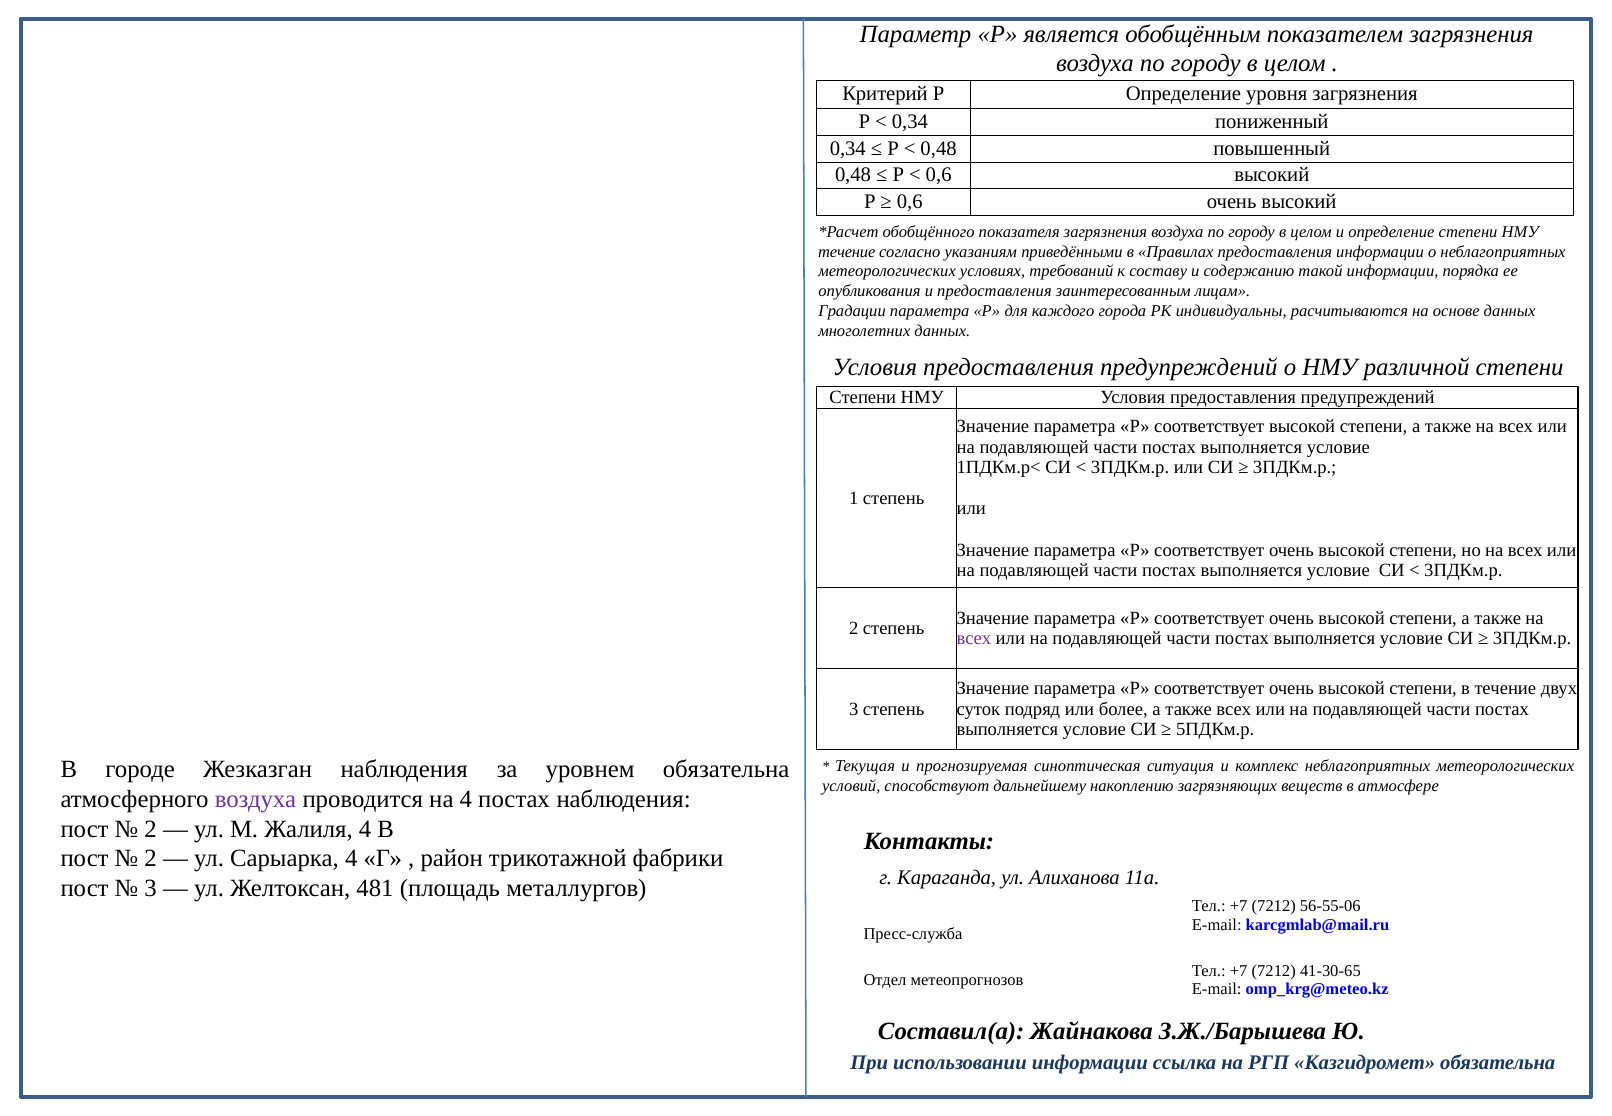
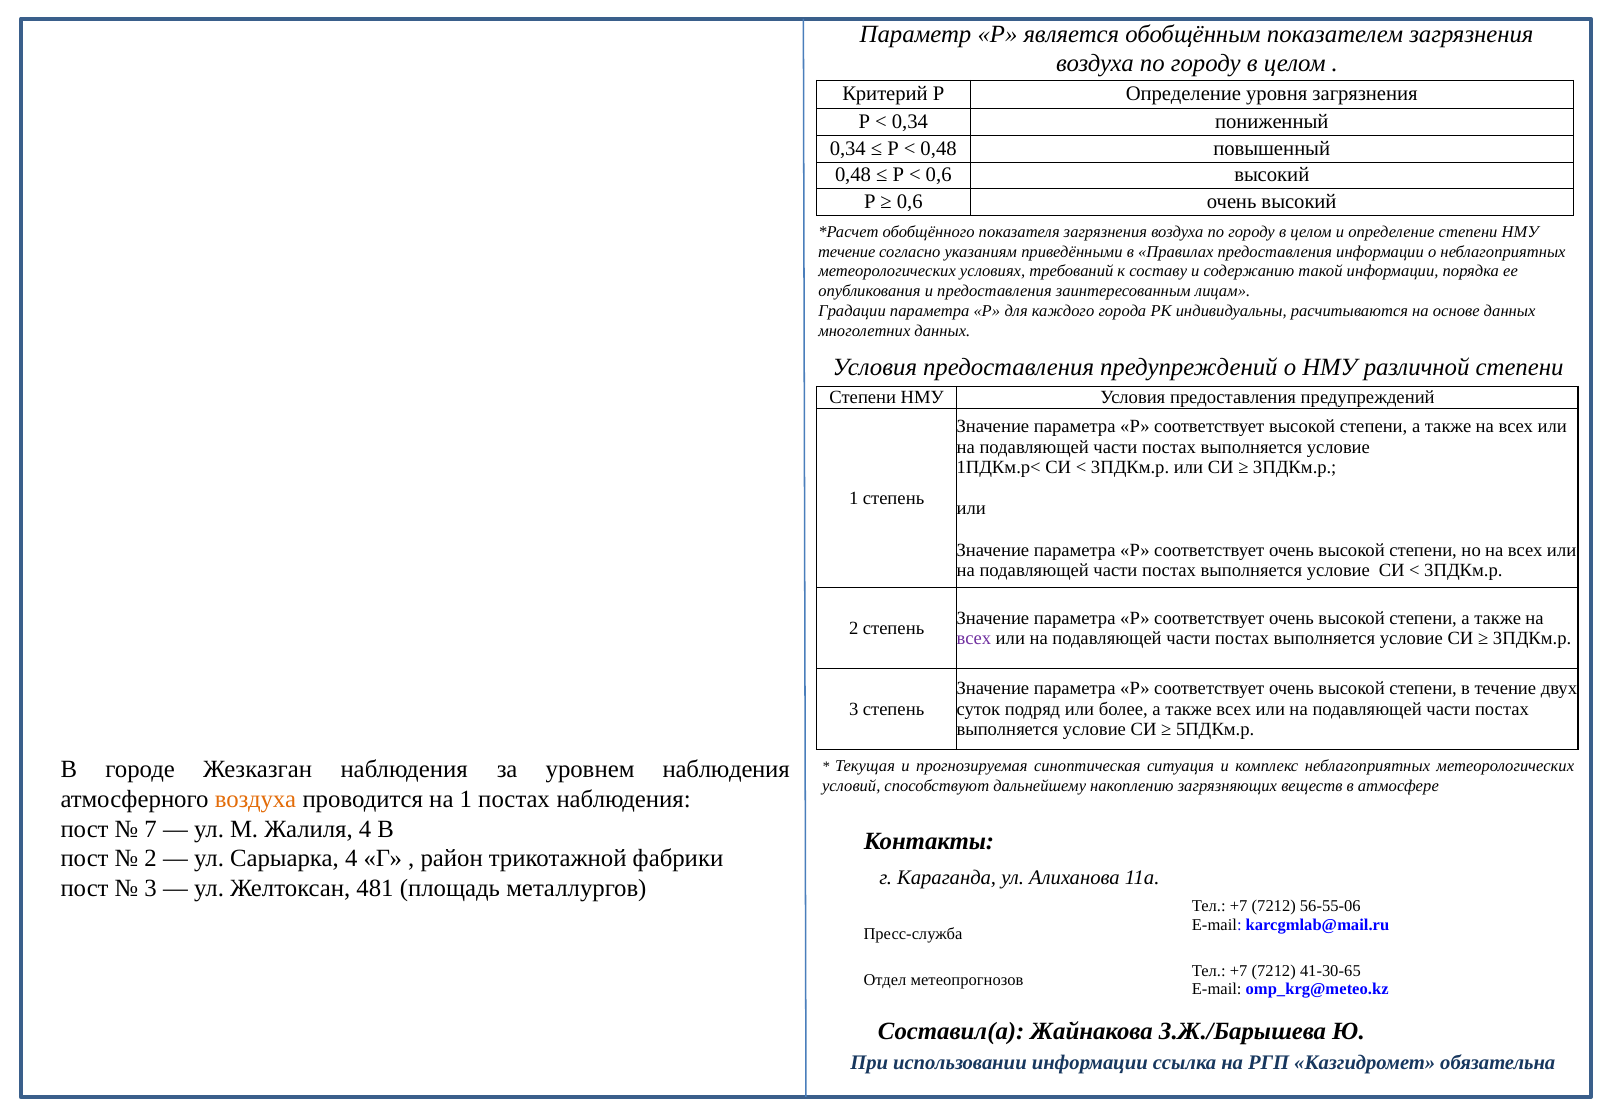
уровнем обязательна: обязательна -> наблюдения (726, 769)
воздуха colour: purple -> orange (255, 799)
на 4: 4 -> 1 (466, 799)
2: 2 -> 7 (151, 829)
